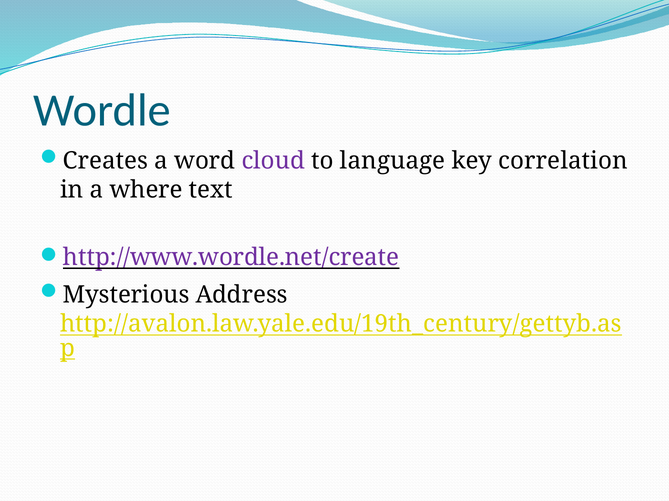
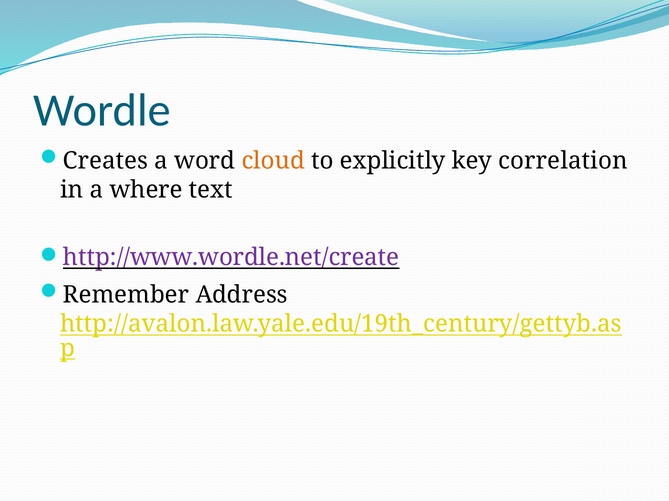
cloud colour: purple -> orange (273, 161)
language: language -> explicitly (393, 161)
Mysterious: Mysterious -> Remember (126, 295)
